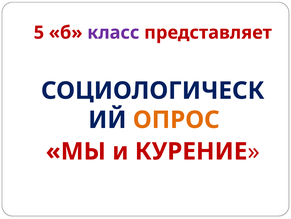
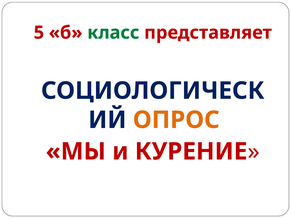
класс colour: purple -> green (113, 33)
